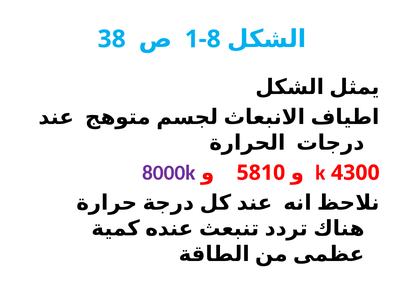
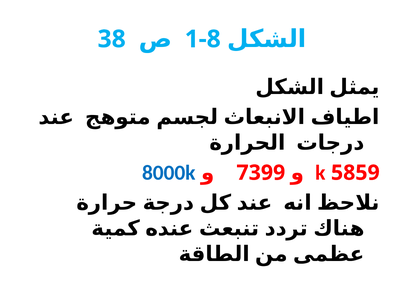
8000k colour: purple -> blue (169, 173)
5810: 5810 -> 7399 (261, 173)
4300: 4300 -> 5859 (355, 173)
